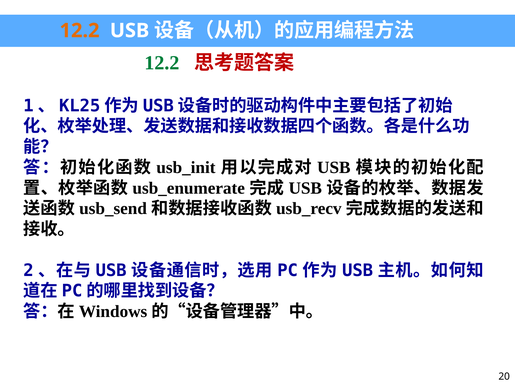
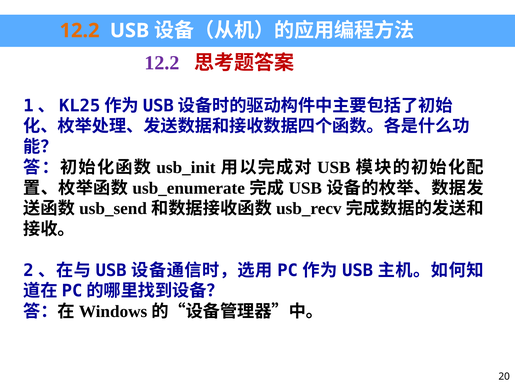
12.2 colour: green -> purple (162, 63)
